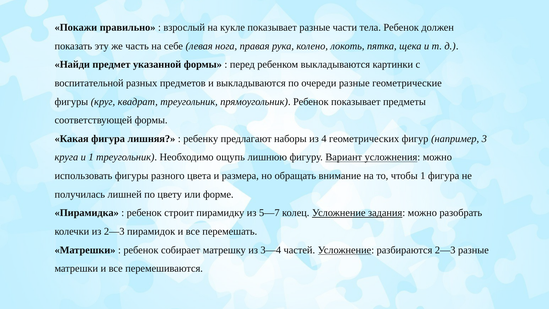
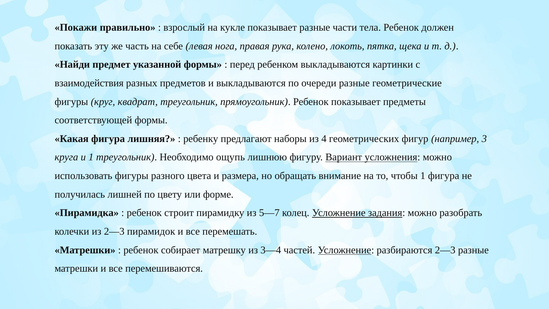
воспитательной: воспитательной -> взаимодействия (89, 83)
